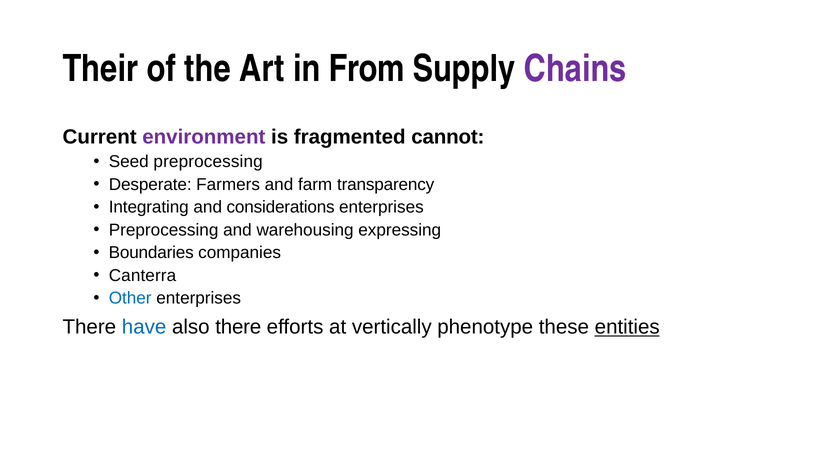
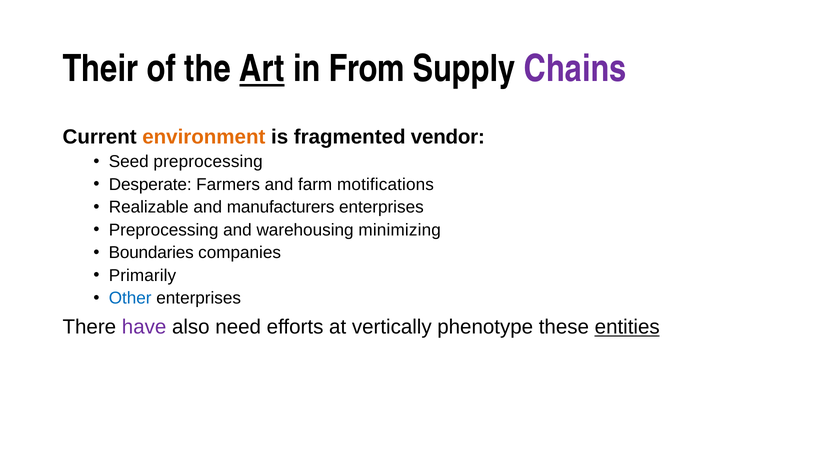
Art underline: none -> present (262, 69)
environment colour: purple -> orange (204, 137)
cannot: cannot -> vendor (448, 137)
transparency: transparency -> motifications (385, 184)
Integrating: Integrating -> Realizable (149, 207)
considerations: considerations -> manufacturers (281, 207)
expressing: expressing -> minimizing (400, 230)
Canterra: Canterra -> Primarily (142, 275)
have colour: blue -> purple (144, 327)
also there: there -> need (238, 327)
